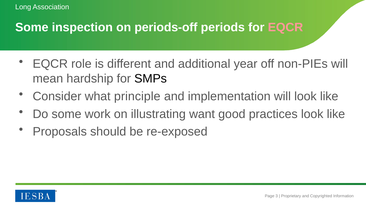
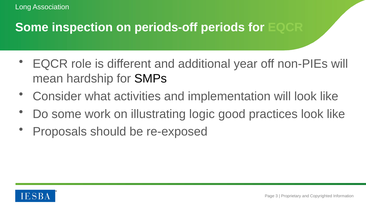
EQCR colour: pink -> light green (285, 27)
principle: principle -> activities (137, 96)
want: want -> logic (202, 114)
